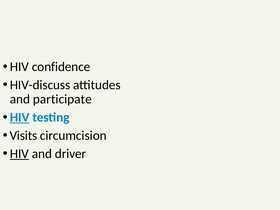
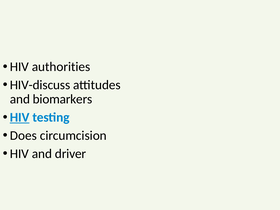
confidence: confidence -> authorities (61, 67)
participate: participate -> biomarkers (62, 99)
Visits: Visits -> Does (23, 136)
HIV underline: present -> none (19, 154)
